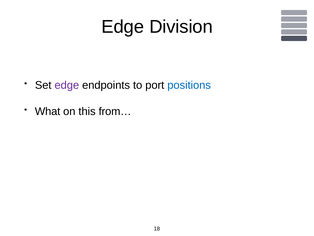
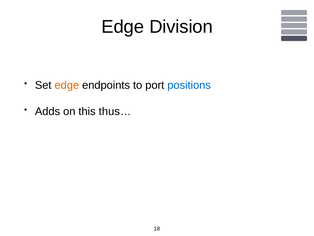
edge colour: purple -> orange (67, 85)
What: What -> Adds (48, 111)
from…: from… -> thus… (115, 111)
